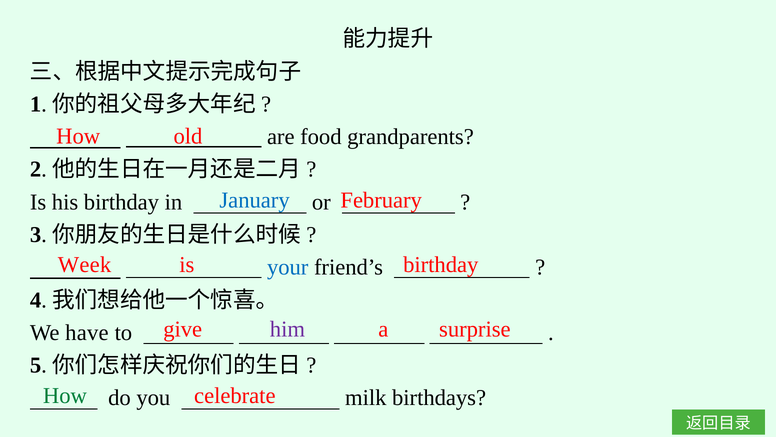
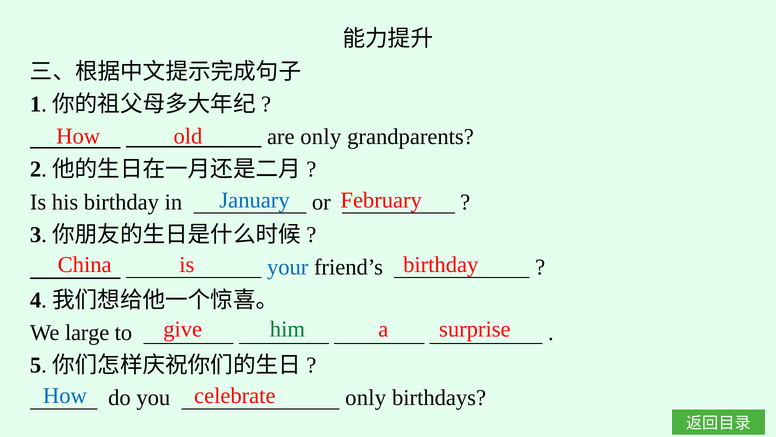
are food: food -> only (321, 137)
Week: Week -> China (85, 264)
him colour: purple -> green (287, 329)
have: have -> large (87, 332)
How colour: green -> blue (65, 395)
you milk: milk -> only (366, 398)
